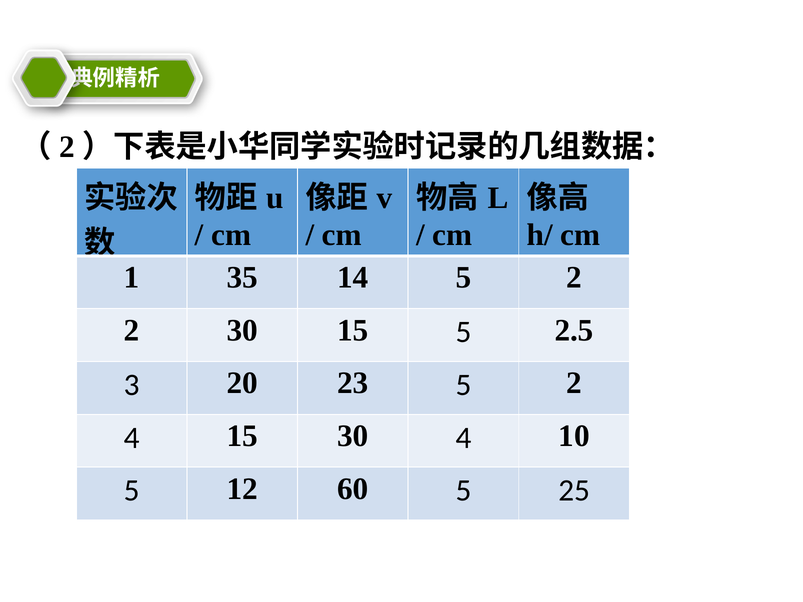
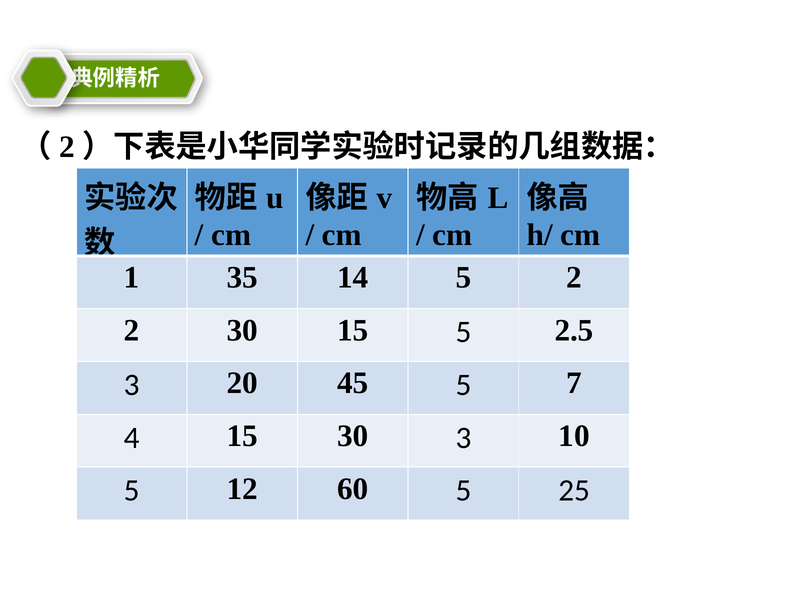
23: 23 -> 45 (353, 383)
2: 2 -> 7 (574, 383)
30 4: 4 -> 3 (463, 438)
